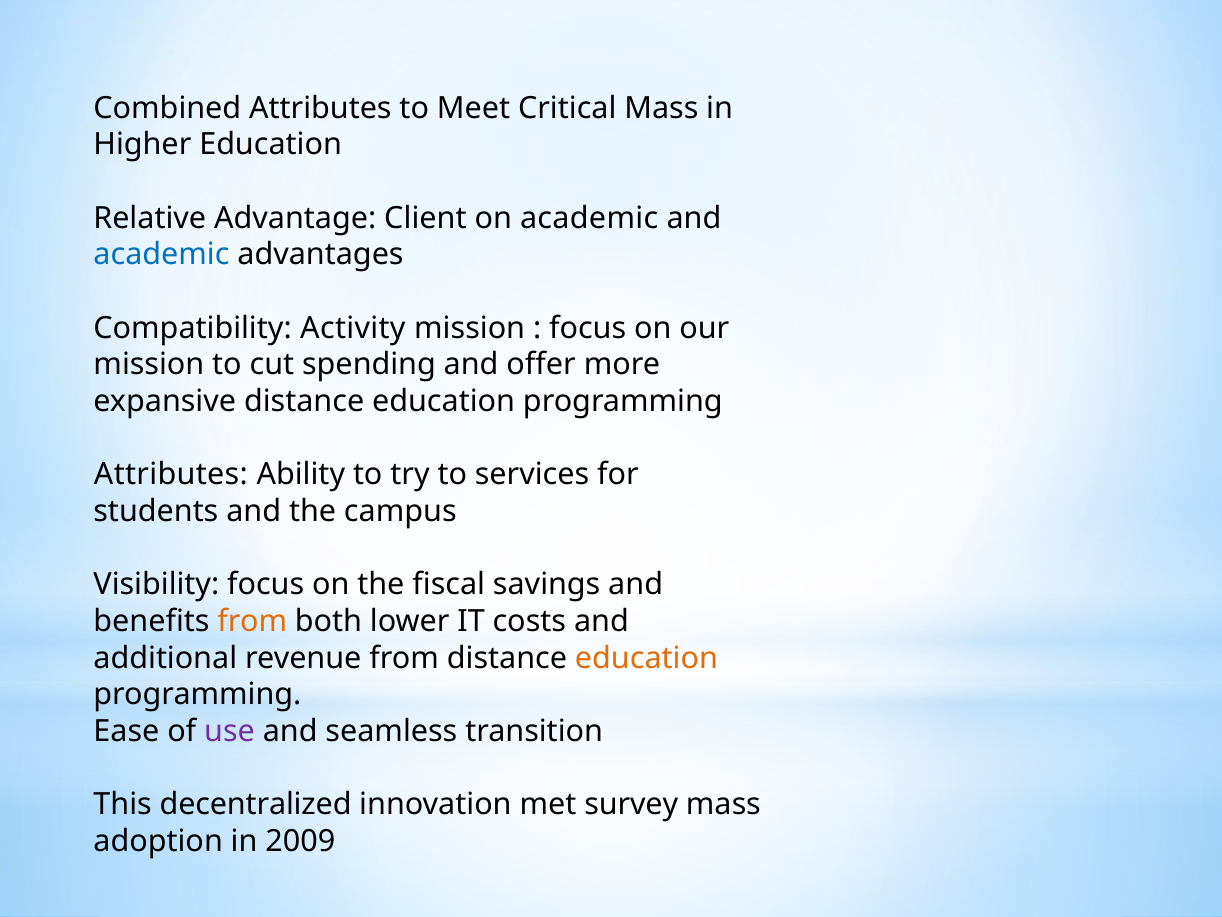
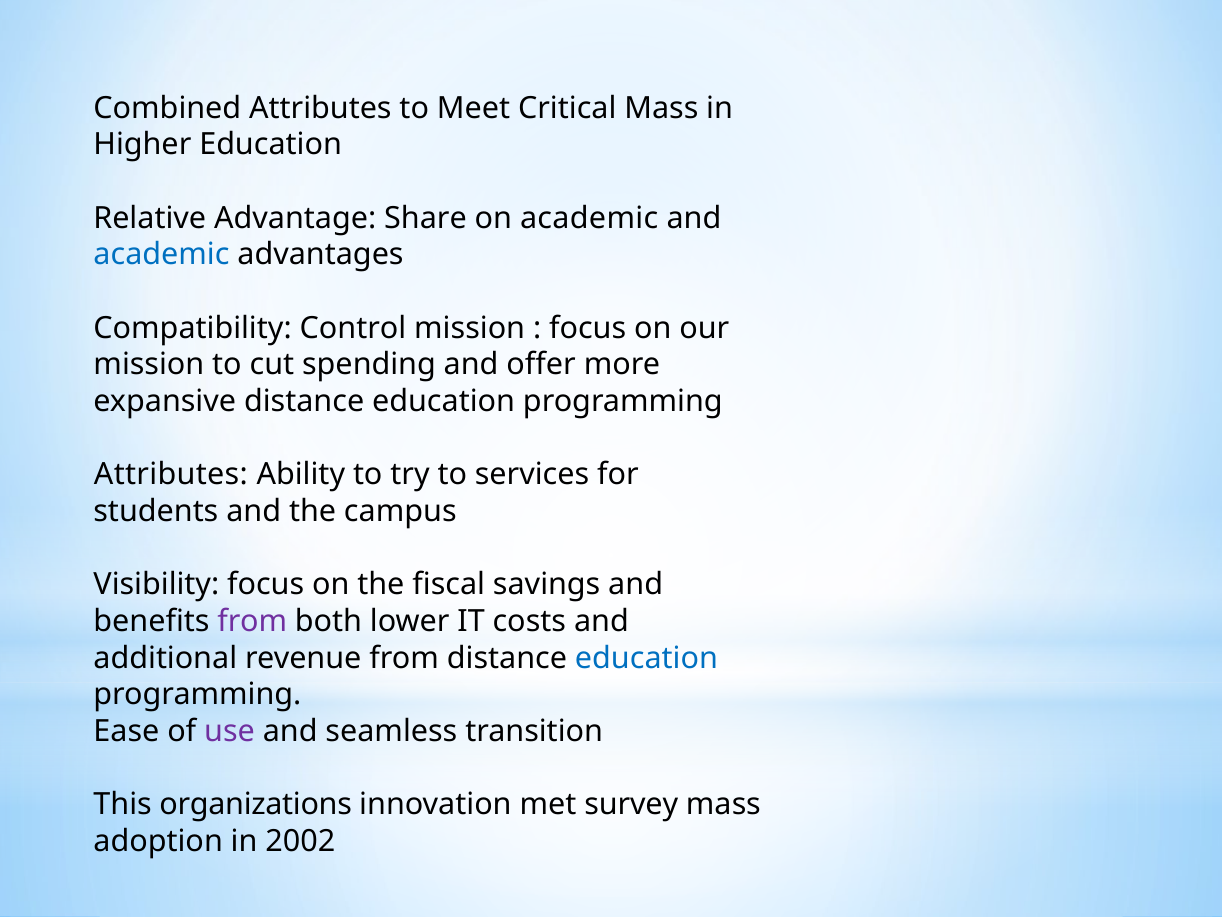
Client: Client -> Share (425, 218)
Activity: Activity -> Control (353, 328)
from colour: orange -> purple (252, 621)
education colour: orange -> blue (646, 658)
decentralized: decentralized -> organizations (256, 804)
2009: 2009 -> 2002 (300, 841)
